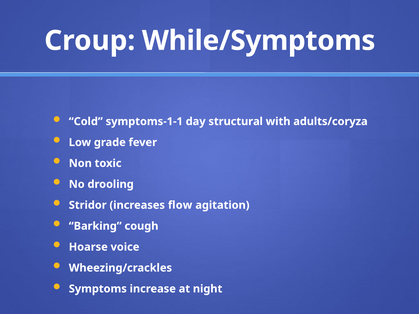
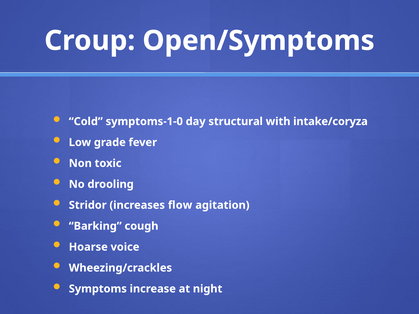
While/Symptoms: While/Symptoms -> Open/Symptoms (259, 41)
symptoms-1-1: symptoms-1-1 -> symptoms-1-0 (144, 122)
adults/coryza: adults/coryza -> intake/coryza (330, 122)
